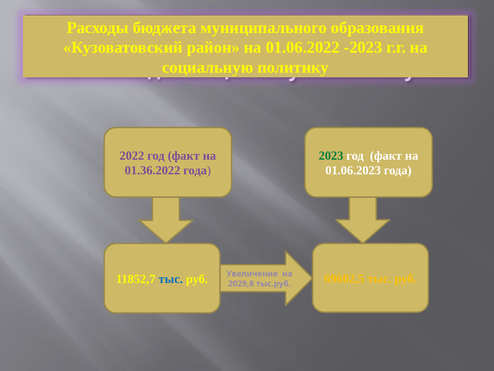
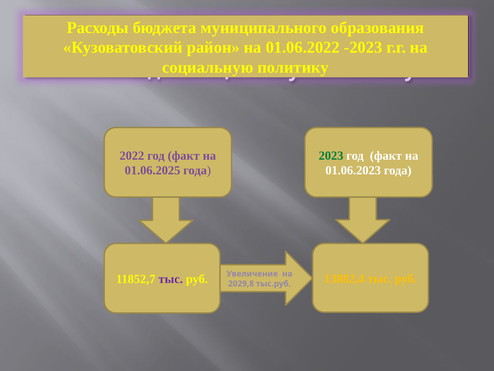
01.36.2022: 01.36.2022 -> 01.06.2025 (153, 170)
69602,5: 69602,5 -> 13882,4 (344, 278)
тыс colour: blue -> purple (171, 279)
